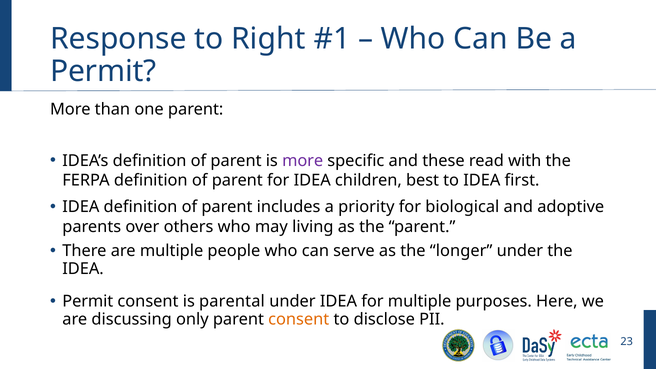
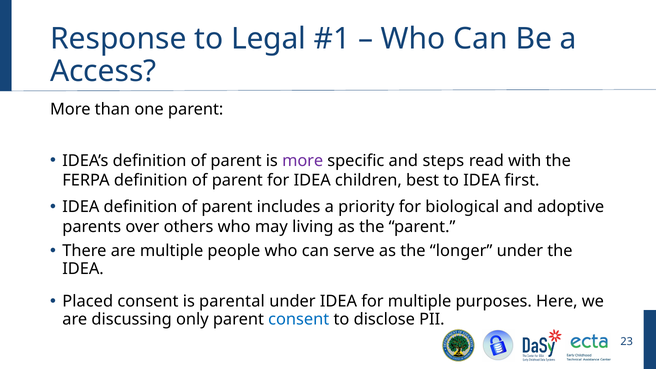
Right: Right -> Legal (269, 39)
Permit: Permit -> Access (103, 71)
these: these -> steps (443, 161)
Permit: Permit -> Placed (88, 301)
consent colour: orange -> blue (299, 319)
